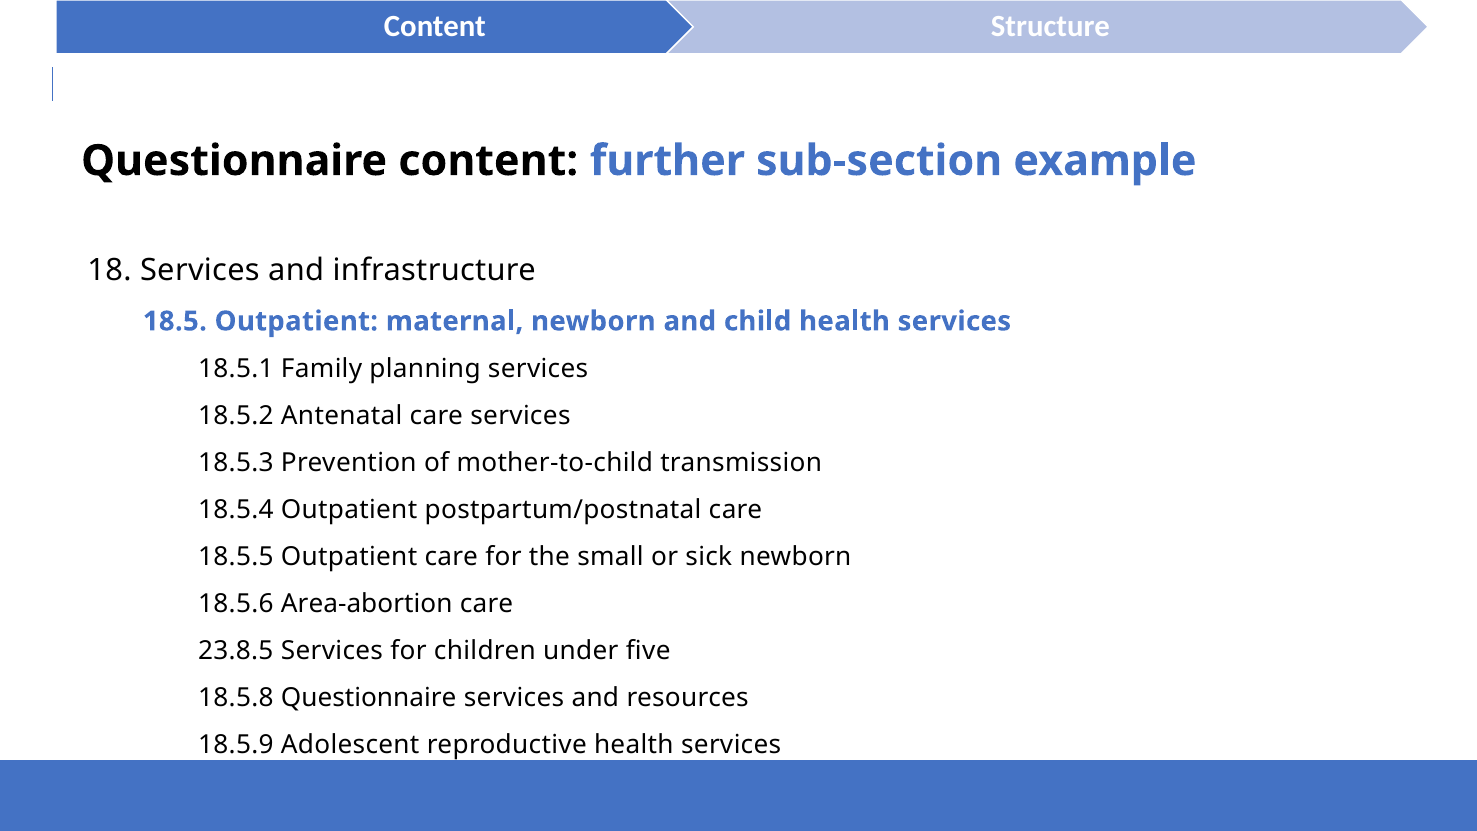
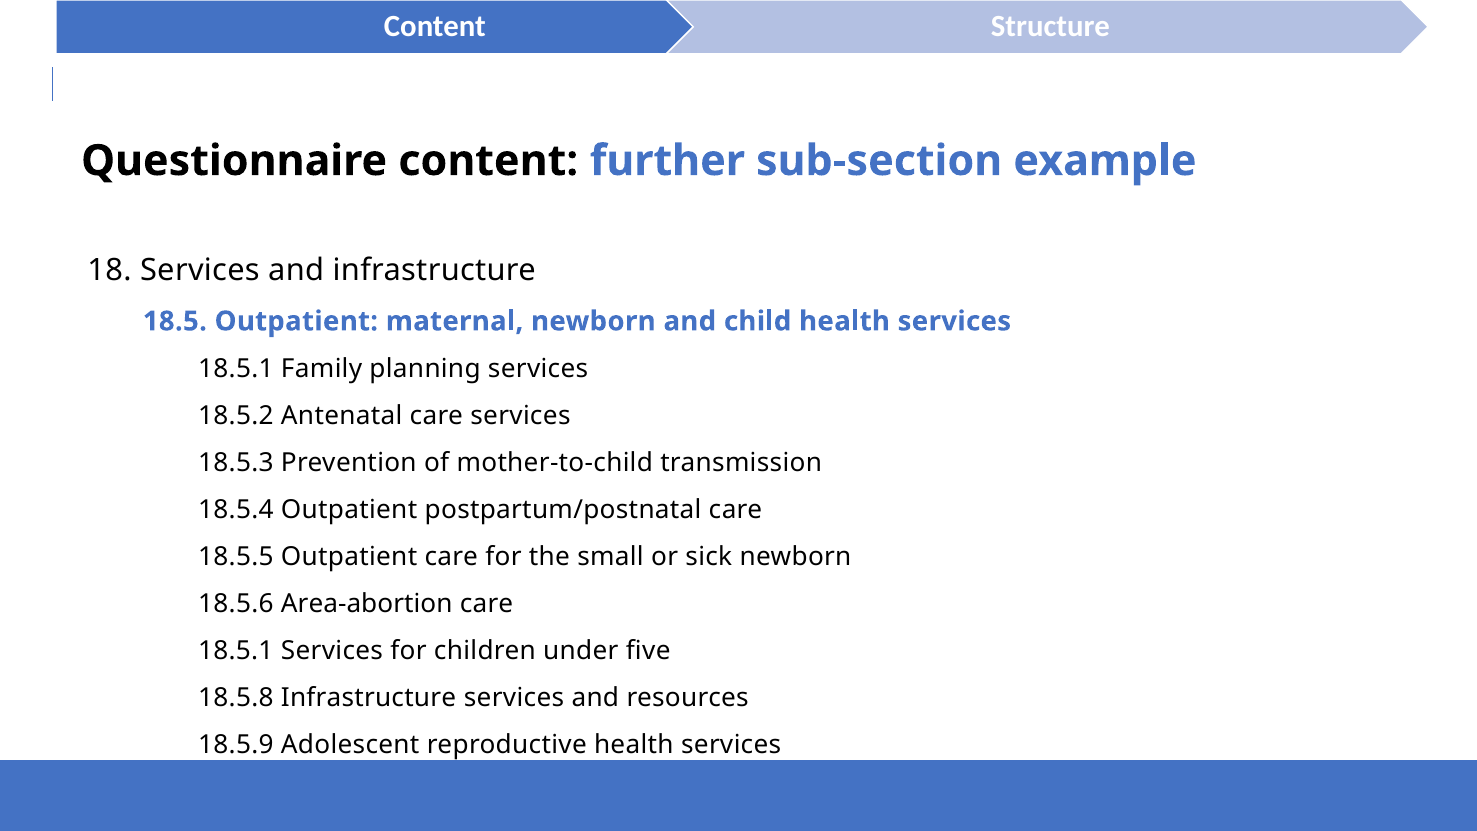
23.8.5: 23.8.5 -> 18.5.1 (236, 651)
18.5.8 Questionnaire: Questionnaire -> Infrastructure (369, 697)
